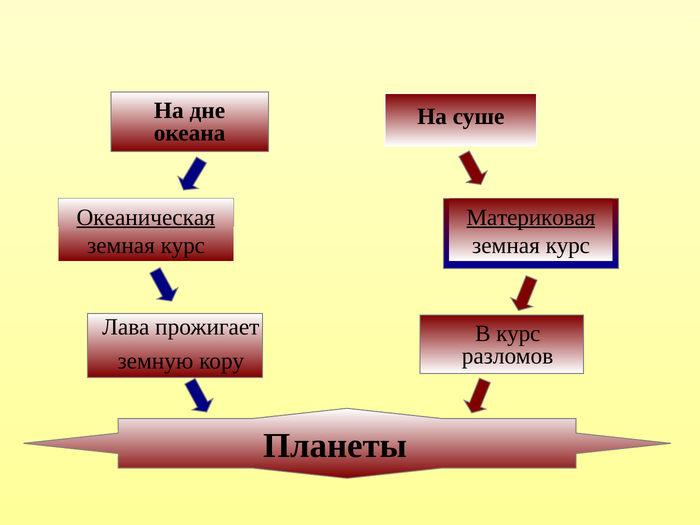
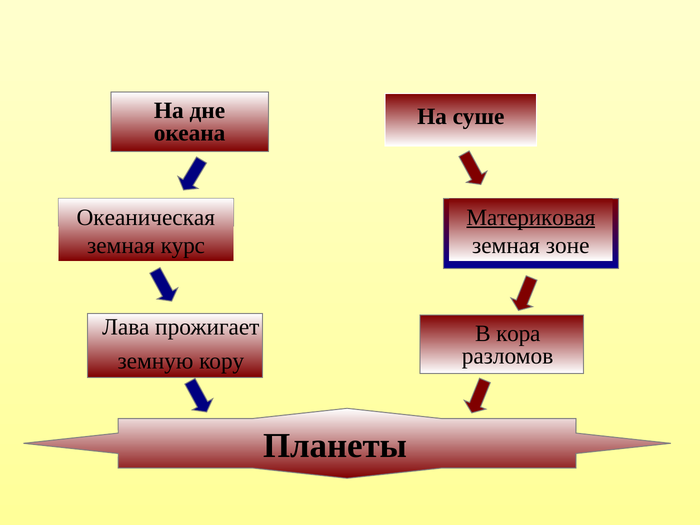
Океаническая underline: present -> none (146, 217)
курс: курс -> зоне (568, 245)
В курс: курс -> кора (518, 333)
